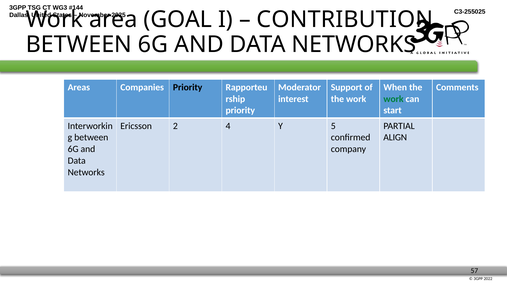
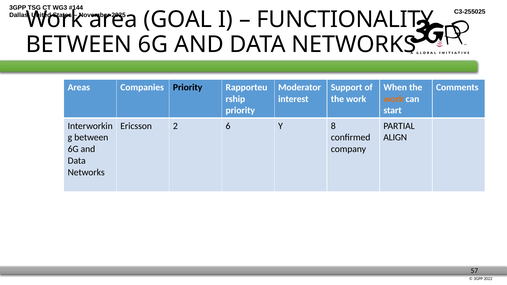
CONTRIBUTION: CONTRIBUTION -> FUNCTIONALITY (345, 19)
work colour: green -> orange (393, 99)
4: 4 -> 6 (228, 126)
5: 5 -> 8 (333, 126)
